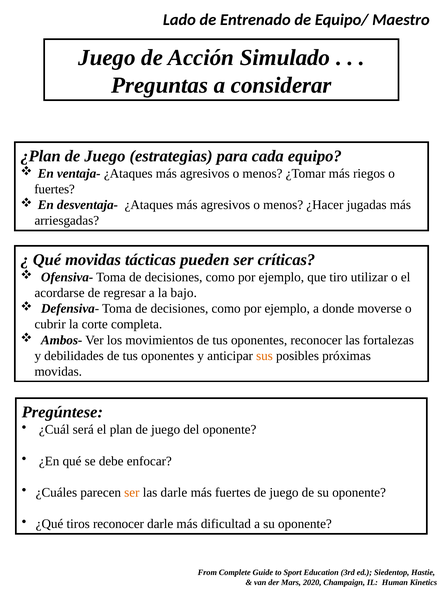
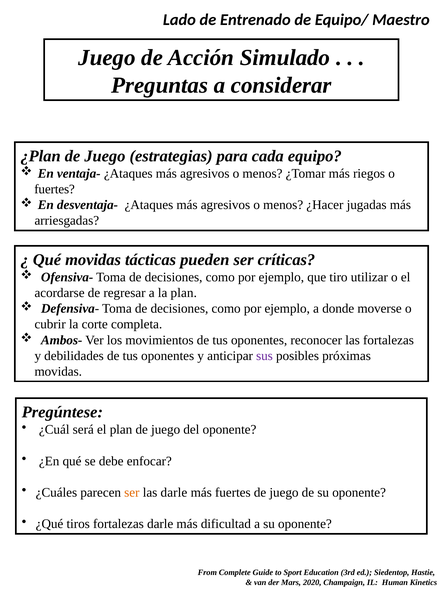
la bajo: bajo -> plan (184, 293)
sus colour: orange -> purple (264, 356)
tiros reconocer: reconocer -> fortalezas (118, 525)
